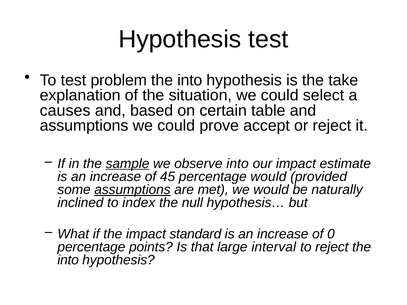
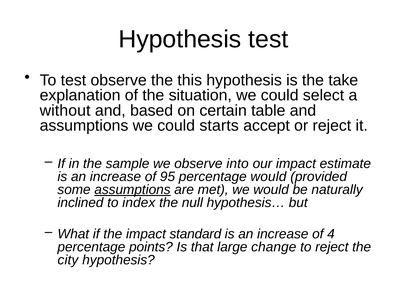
test problem: problem -> observe (119, 80)
into: into -> this (190, 80)
causes: causes -> without (65, 111)
prove: prove -> starts (219, 126)
sample underline: present -> none (128, 164)
45: 45 -> 95 (168, 177)
0: 0 -> 4 (331, 234)
interval: interval -> change (274, 247)
into: into -> city (68, 260)
